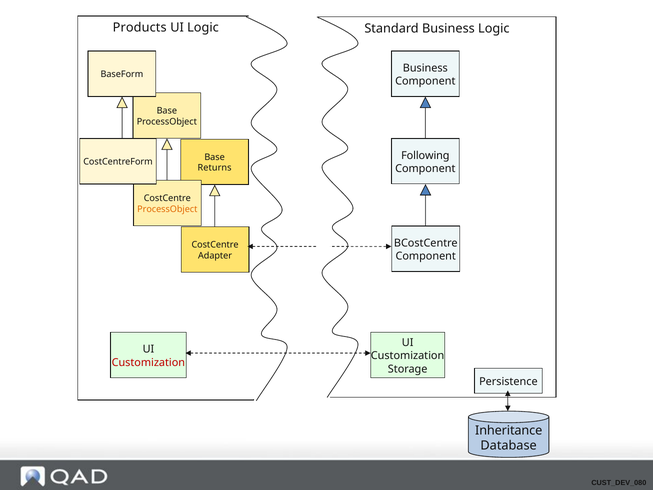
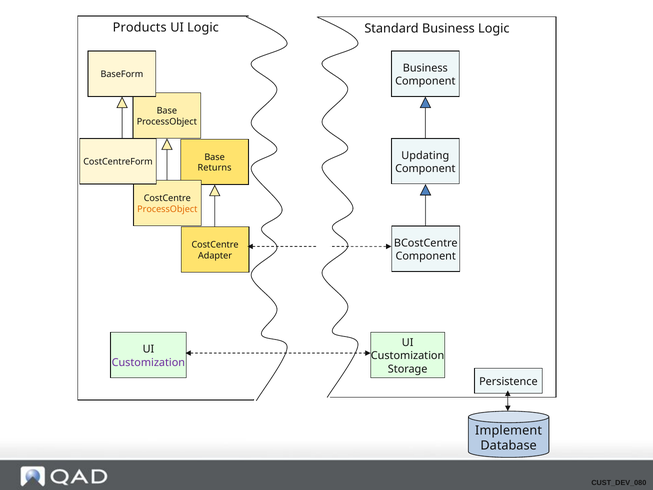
Following: Following -> Updating (425, 155)
Customization colour: red -> purple (148, 362)
Inheritance: Inheritance -> Implement (509, 430)
